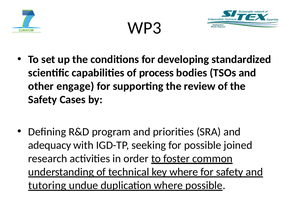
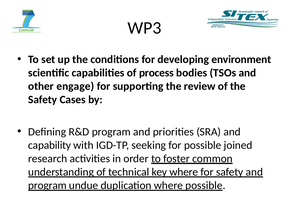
standardized: standardized -> environment (241, 60)
adequacy: adequacy -> capability (50, 146)
tutoring: tutoring -> program (47, 186)
